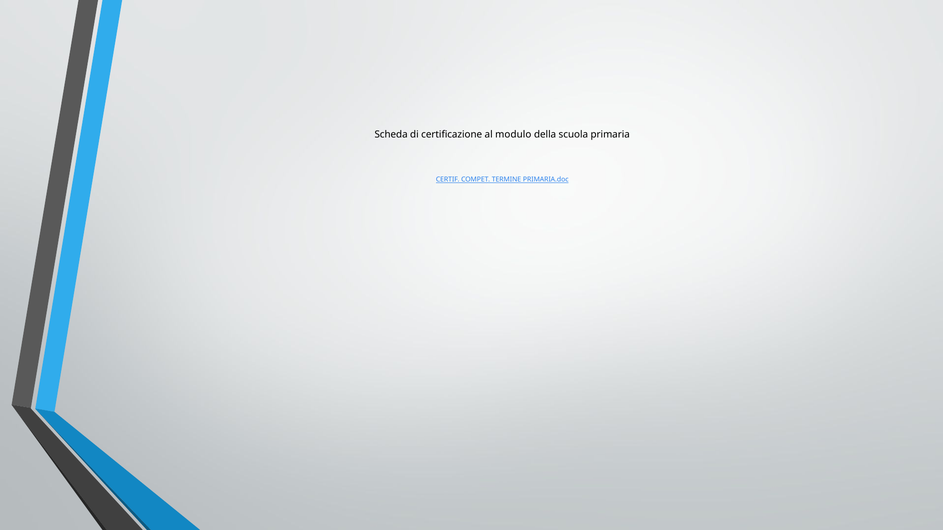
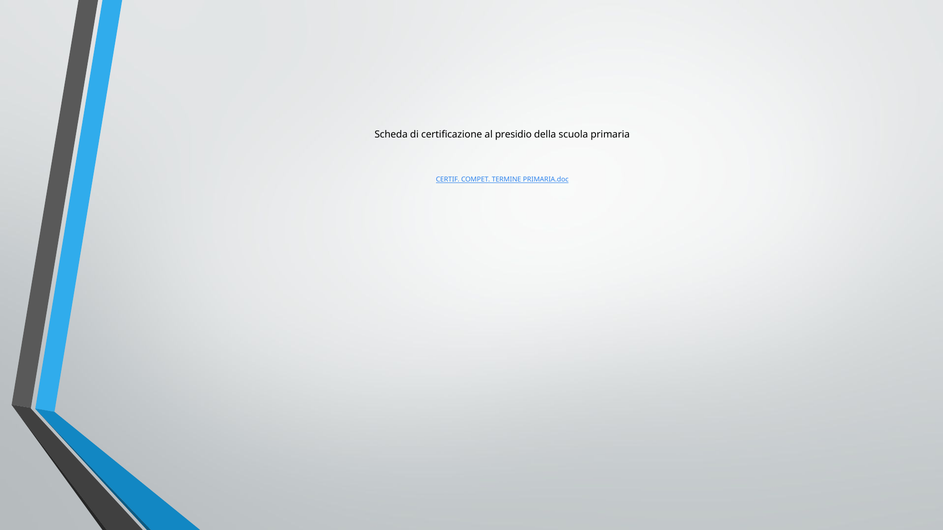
modulo: modulo -> presidio (513, 135)
